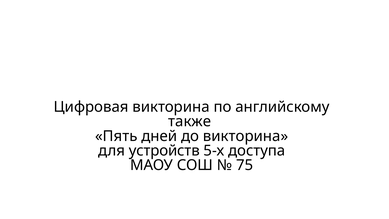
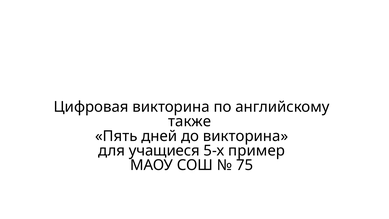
устройств: устройств -> учащиеся (164, 151)
доступа: доступа -> пример (257, 151)
